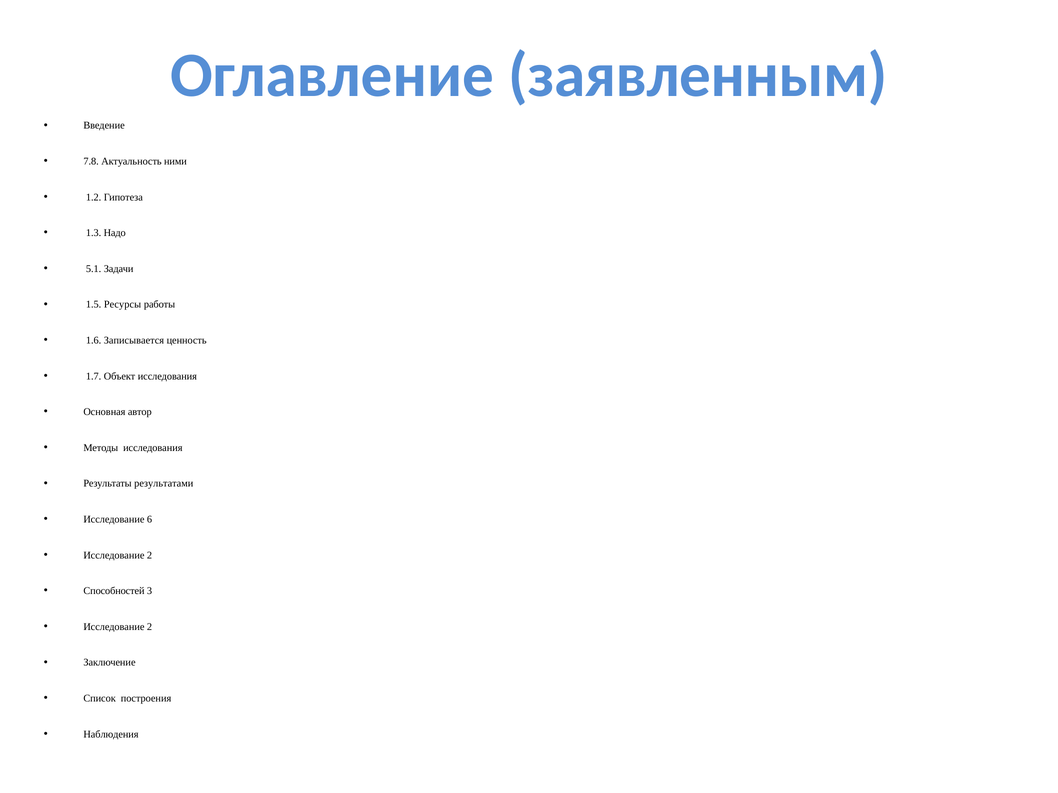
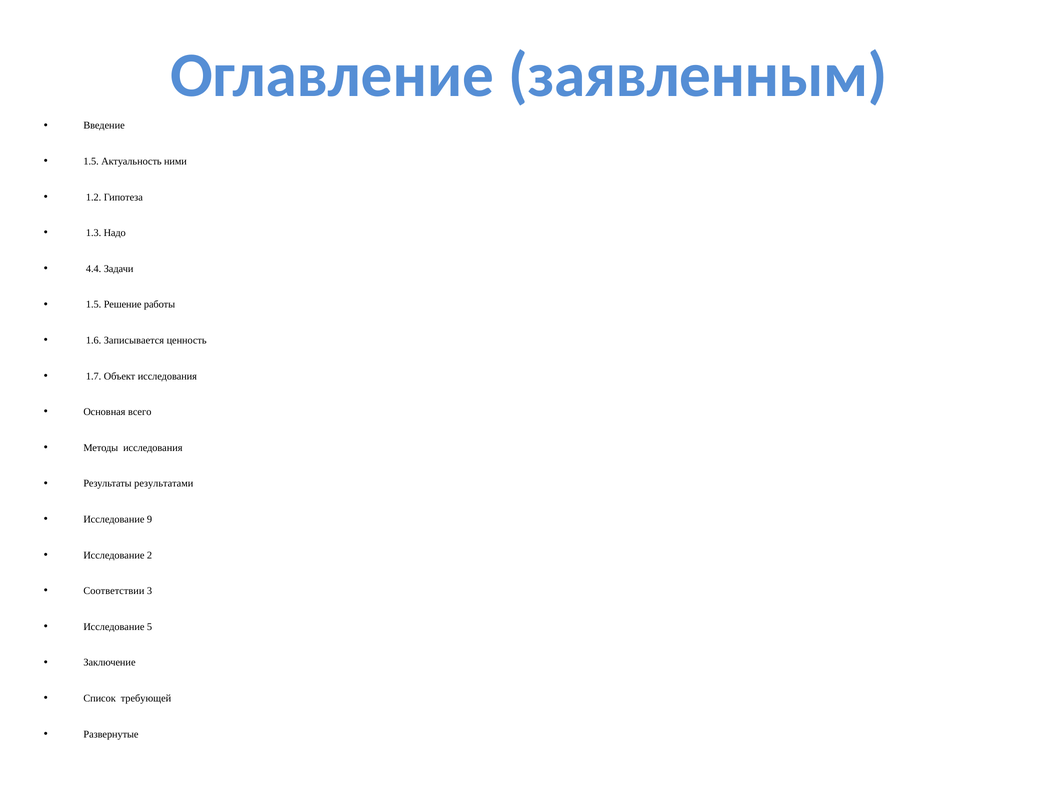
7.8: 7.8 -> 1.5 (91, 161)
5.1: 5.1 -> 4.4 (94, 269)
Ресурсы: Ресурсы -> Решение (123, 305)
автор: автор -> всего (140, 412)
6: 6 -> 9 (149, 520)
Способностей: Способностей -> Соответствии (114, 591)
2: 2 -> 5 (149, 627)
построения: построения -> требующей (146, 699)
Наблюдения: Наблюдения -> Развернутые (111, 735)
